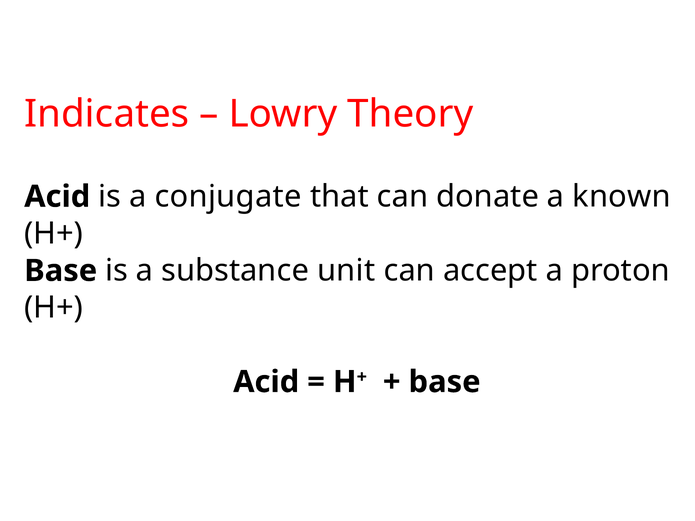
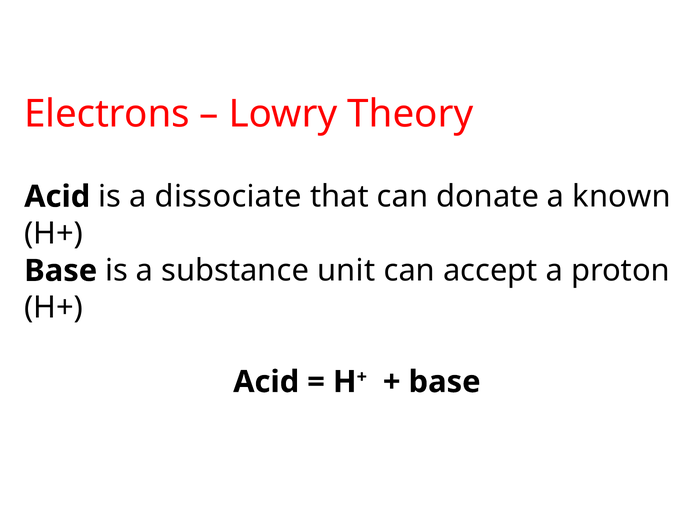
Indicates: Indicates -> Electrons (107, 114)
conjugate: conjugate -> dissociate (228, 197)
